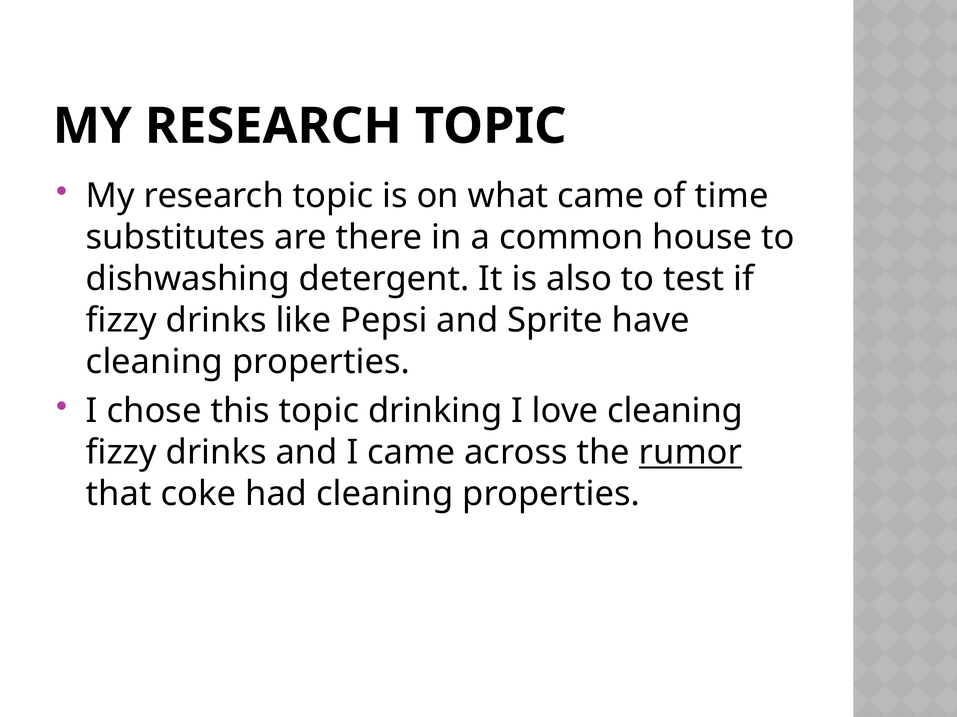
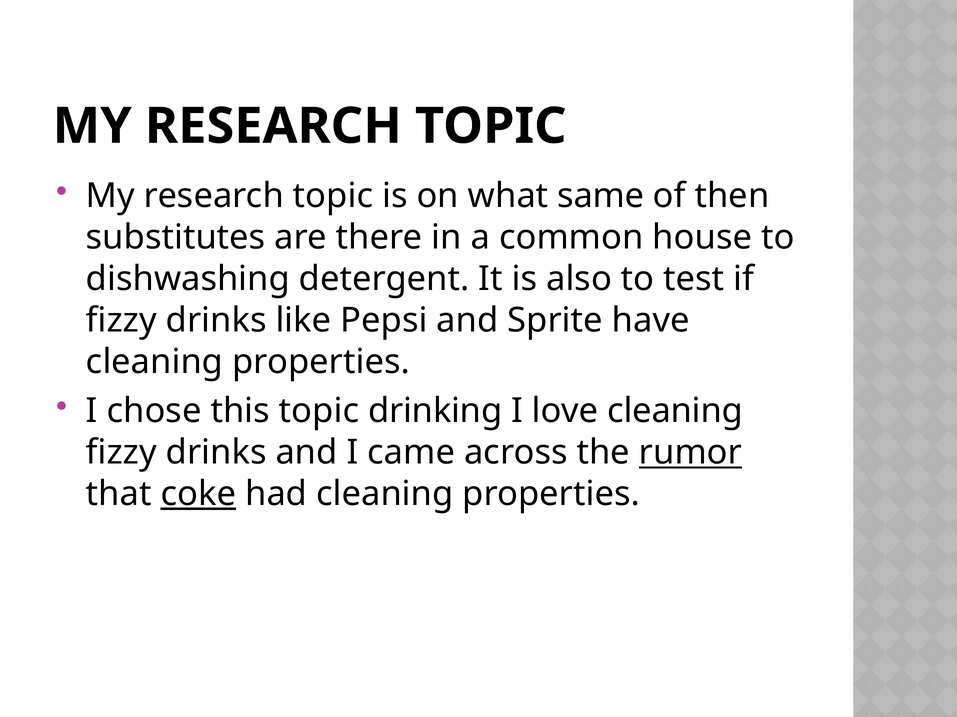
what came: came -> same (601, 196)
time: time -> then (732, 196)
coke underline: none -> present (198, 494)
